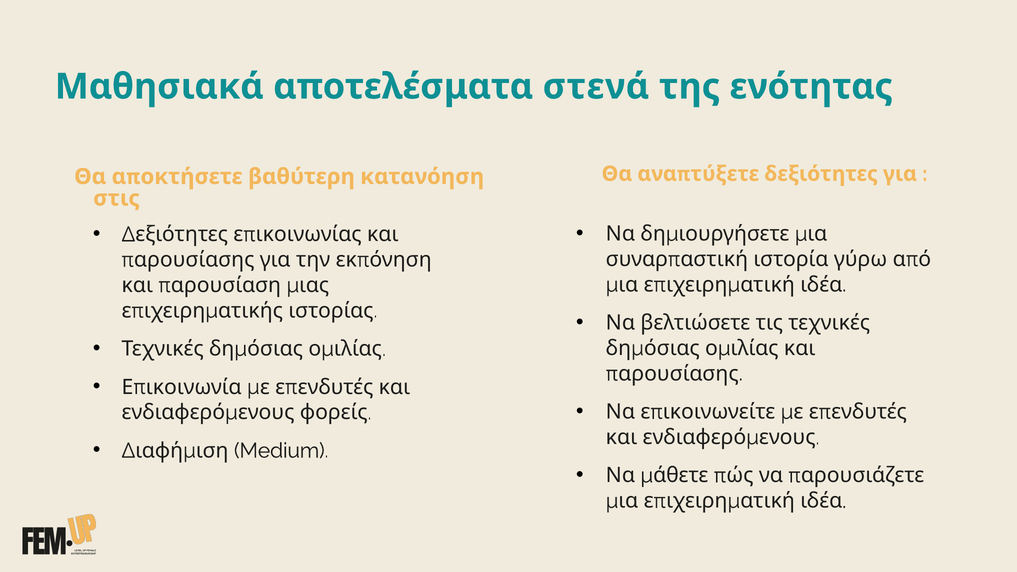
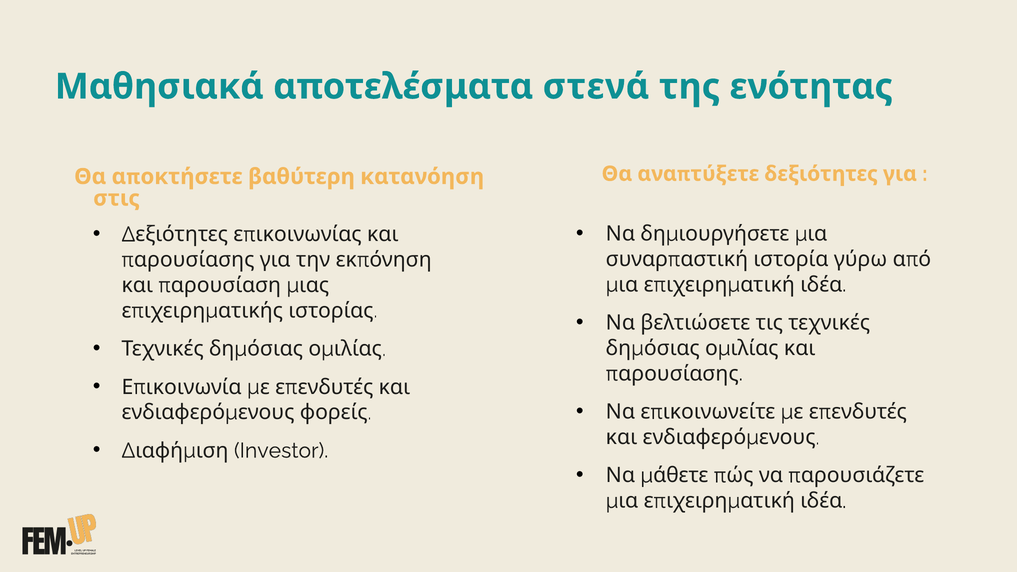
Medium: Medium -> Investor (281, 451)
